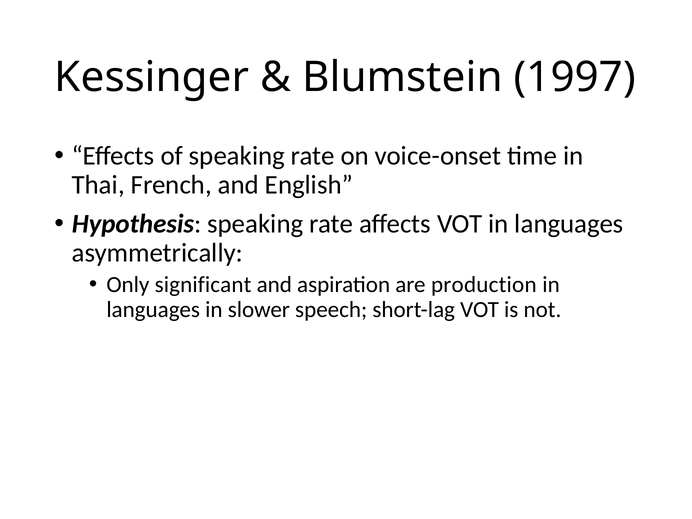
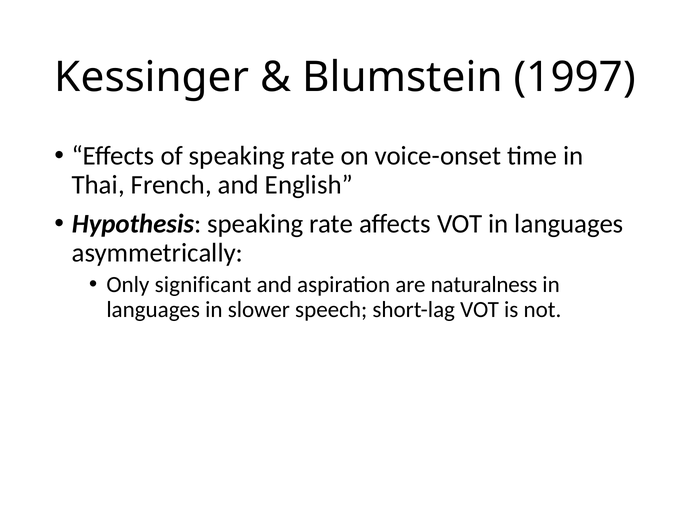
production: production -> naturalness (484, 285)
